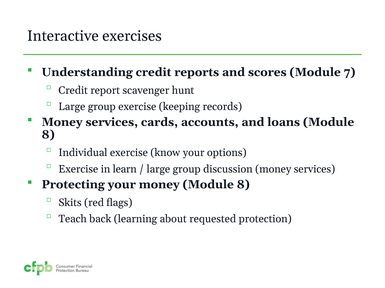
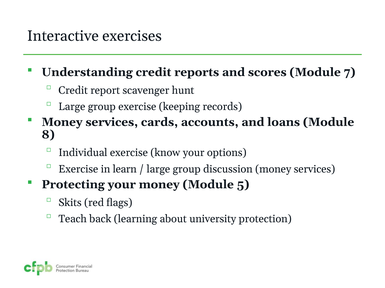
money Module 8: 8 -> 5 (243, 185)
requested: requested -> university (213, 219)
